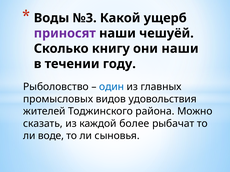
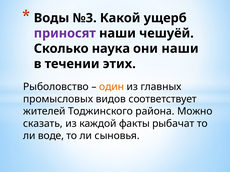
книгу: книгу -> наука (111, 49)
году: году -> этих (119, 64)
один colour: blue -> orange (112, 87)
удовольствия: удовольствия -> соответствует (163, 99)
более: более -> факты (134, 124)
